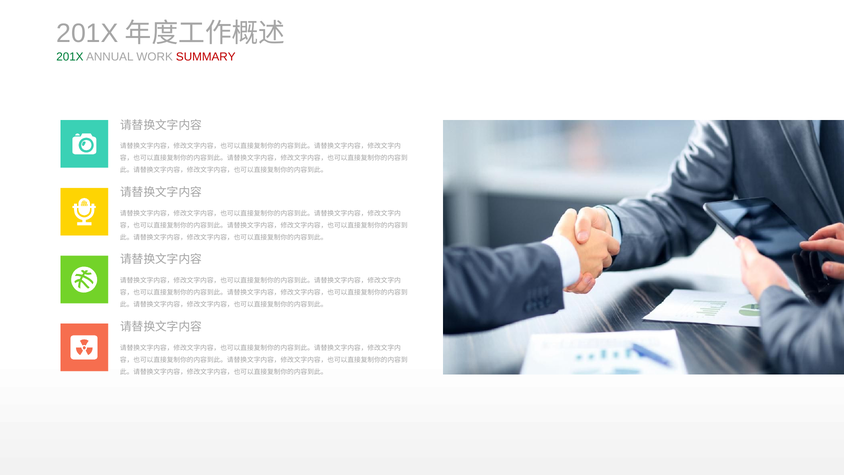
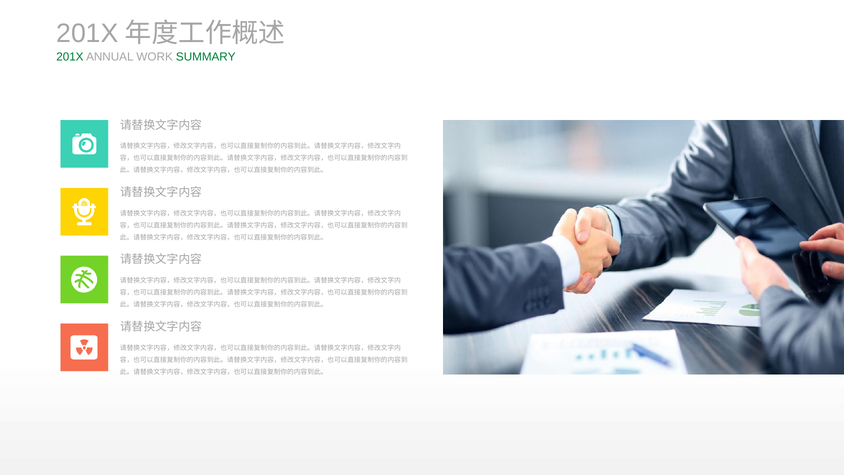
SUMMARY colour: red -> green (206, 57)
